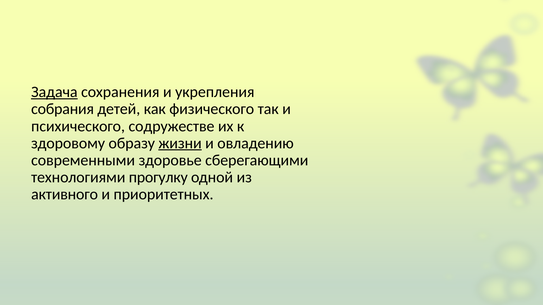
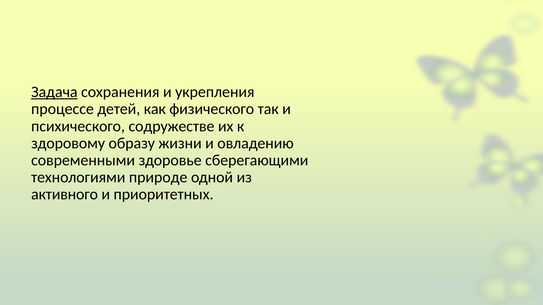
собрания: собрания -> процессе (62, 109)
жизни underline: present -> none (180, 143)
прогулку: прогулку -> природе (158, 178)
